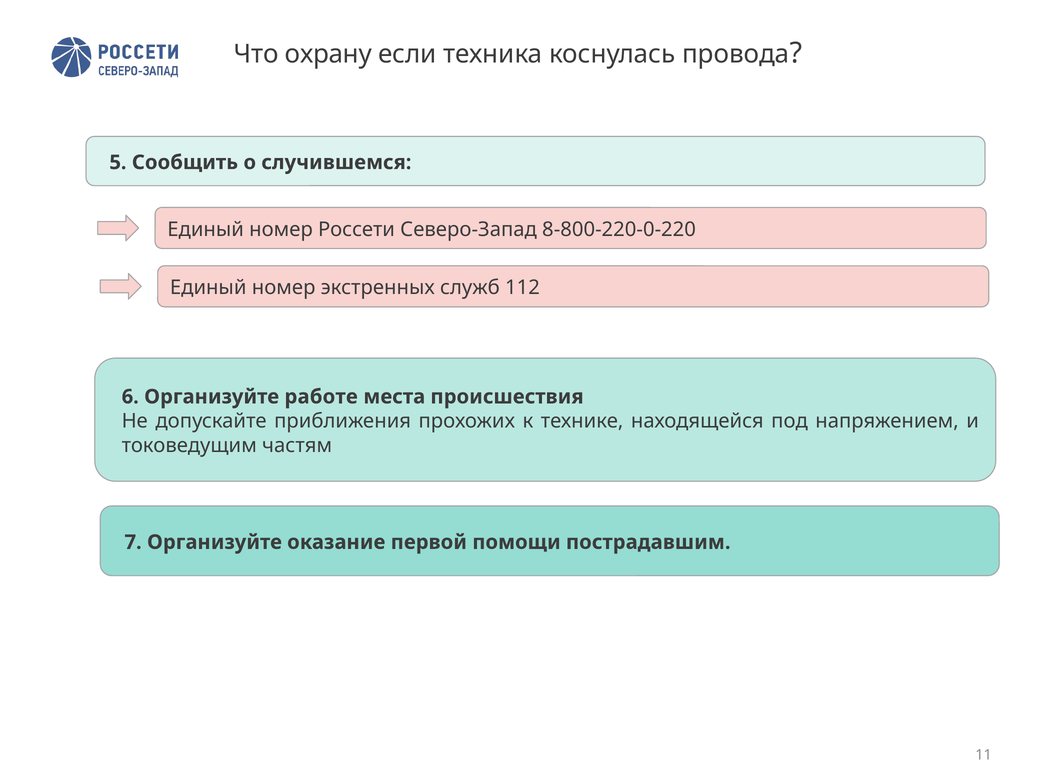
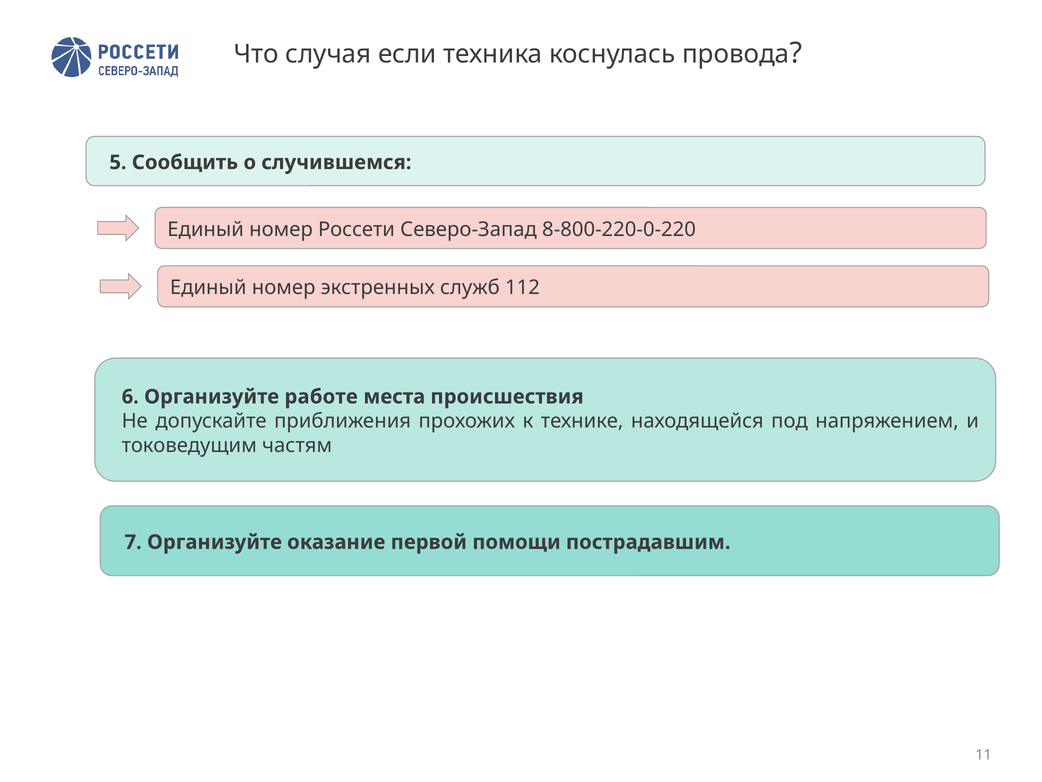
охрану: охрану -> случая (328, 54)
